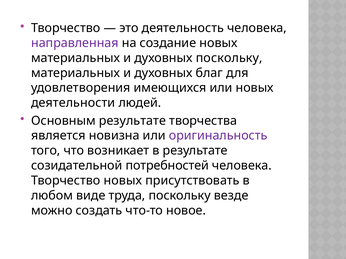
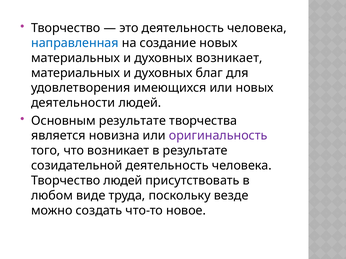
направленная colour: purple -> blue (75, 43)
духовных поскольку: поскольку -> возникает (229, 58)
созидательной потребностей: потребностей -> деятельность (167, 166)
Творчество новых: новых -> людей (123, 181)
